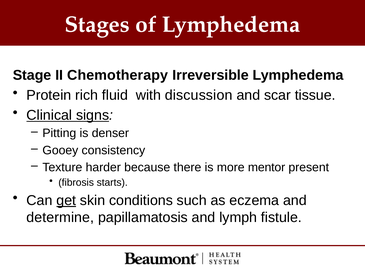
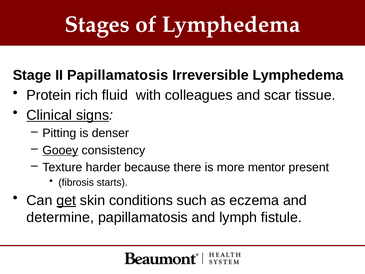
II Chemotherapy: Chemotherapy -> Papillamatosis (118, 75)
discussion: discussion -> colleagues (199, 95)
Gooey underline: none -> present (60, 150)
